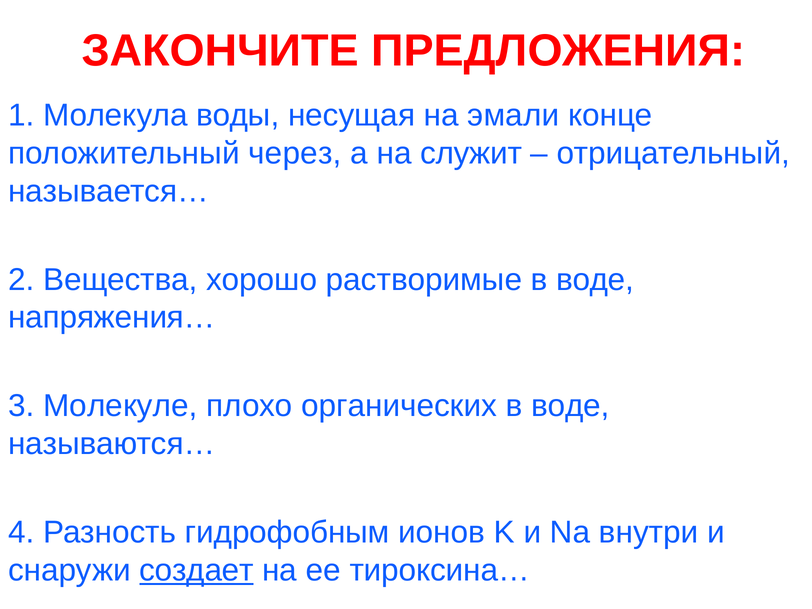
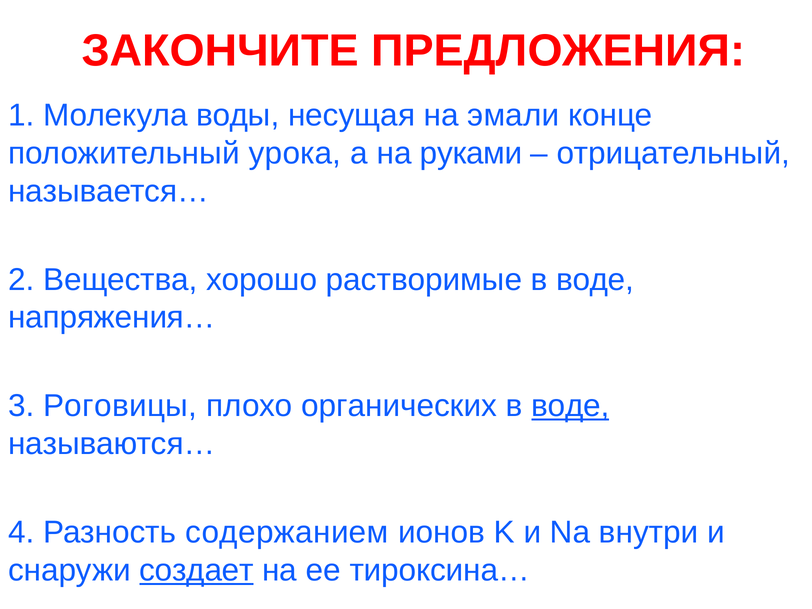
через: через -> урока (295, 153)
служит: служит -> руками (471, 153)
Молекуле: Молекуле -> Роговицы (120, 406)
воде underline: none -> present (570, 406)
гидрофобным: гидрофобным -> содержанием (287, 532)
